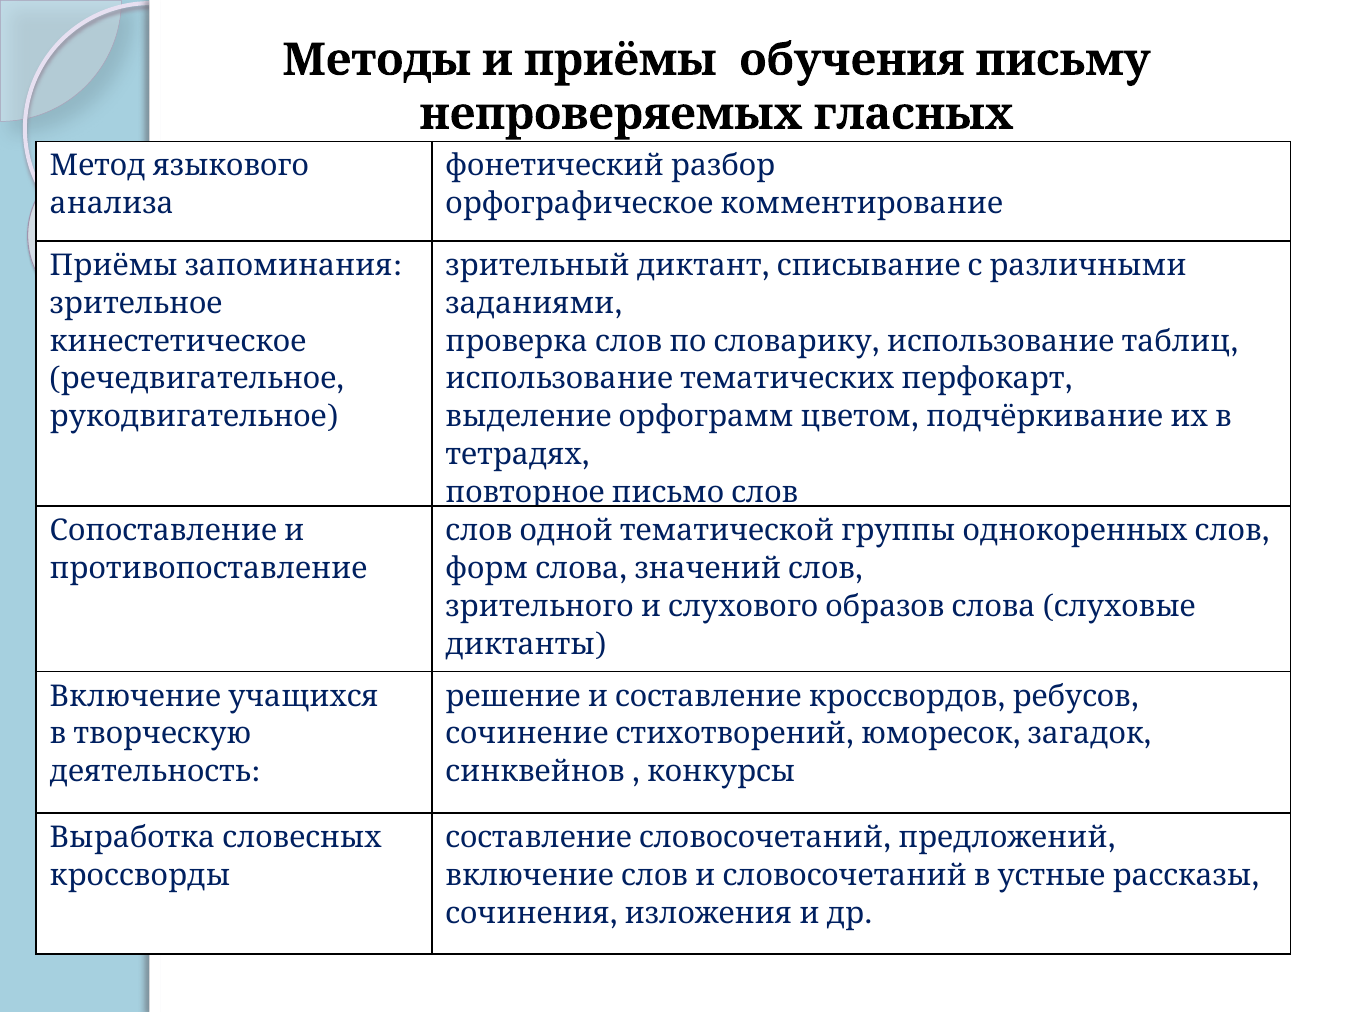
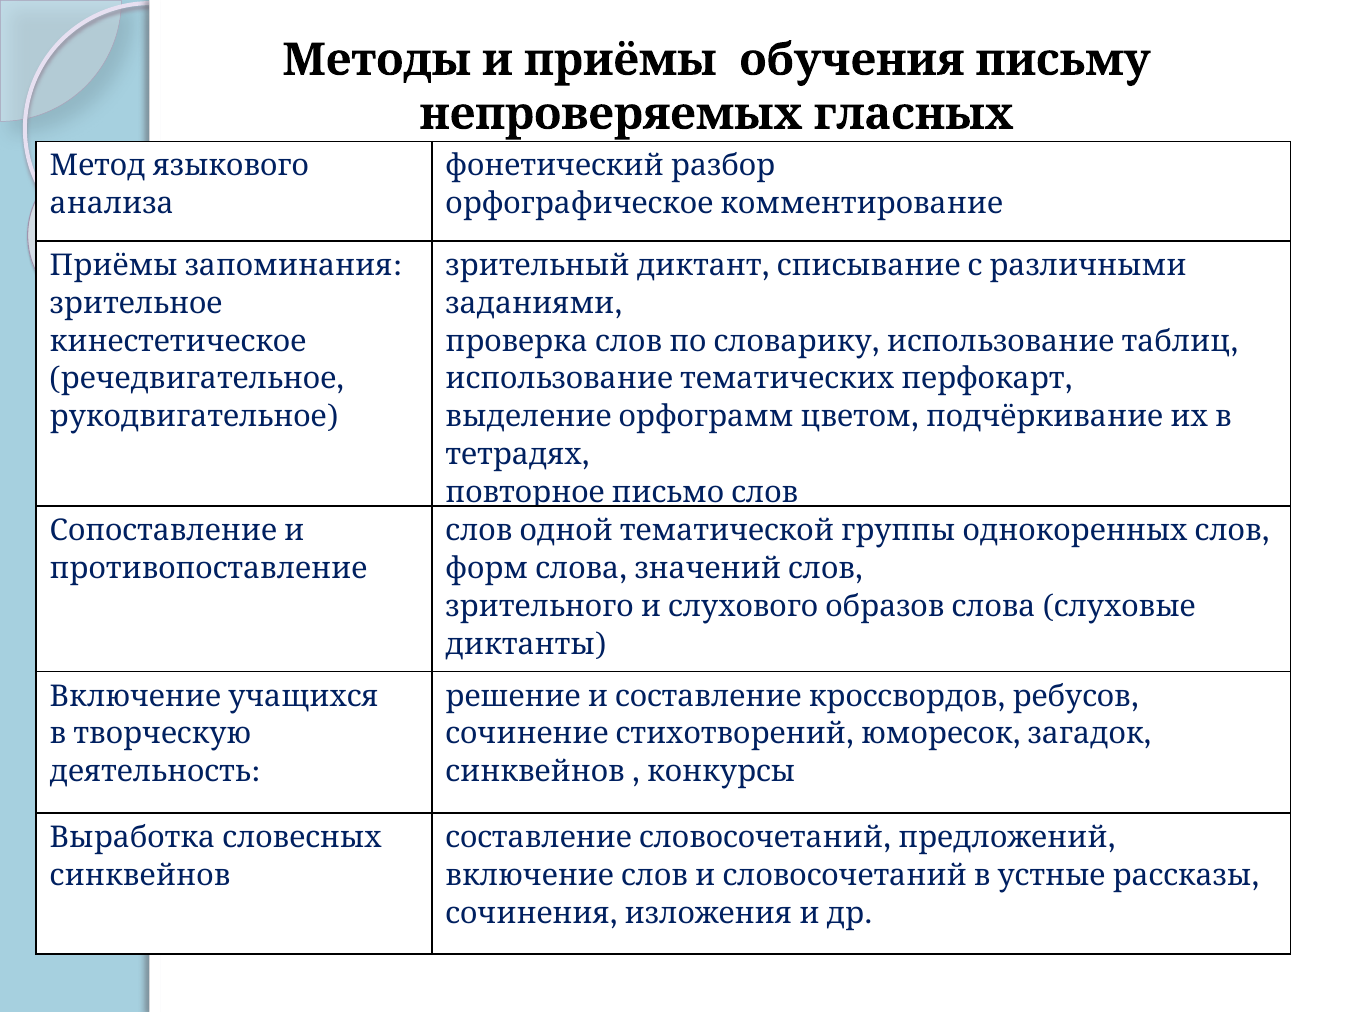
кроссворды: кроссворды -> синквейнов (140, 875)
